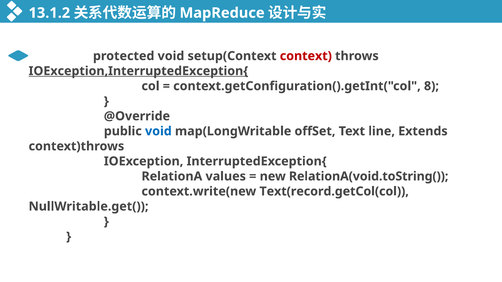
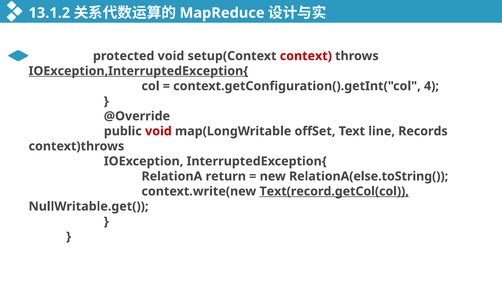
8: 8 -> 4 (431, 86)
void colour: blue -> red (158, 131)
Extends: Extends -> Records (423, 131)
values: values -> return (226, 176)
RelationA(void.toString(: RelationA(void.toString( -> RelationA(else.toString( (369, 176)
Text(record.getCol(col underline: none -> present (334, 192)
